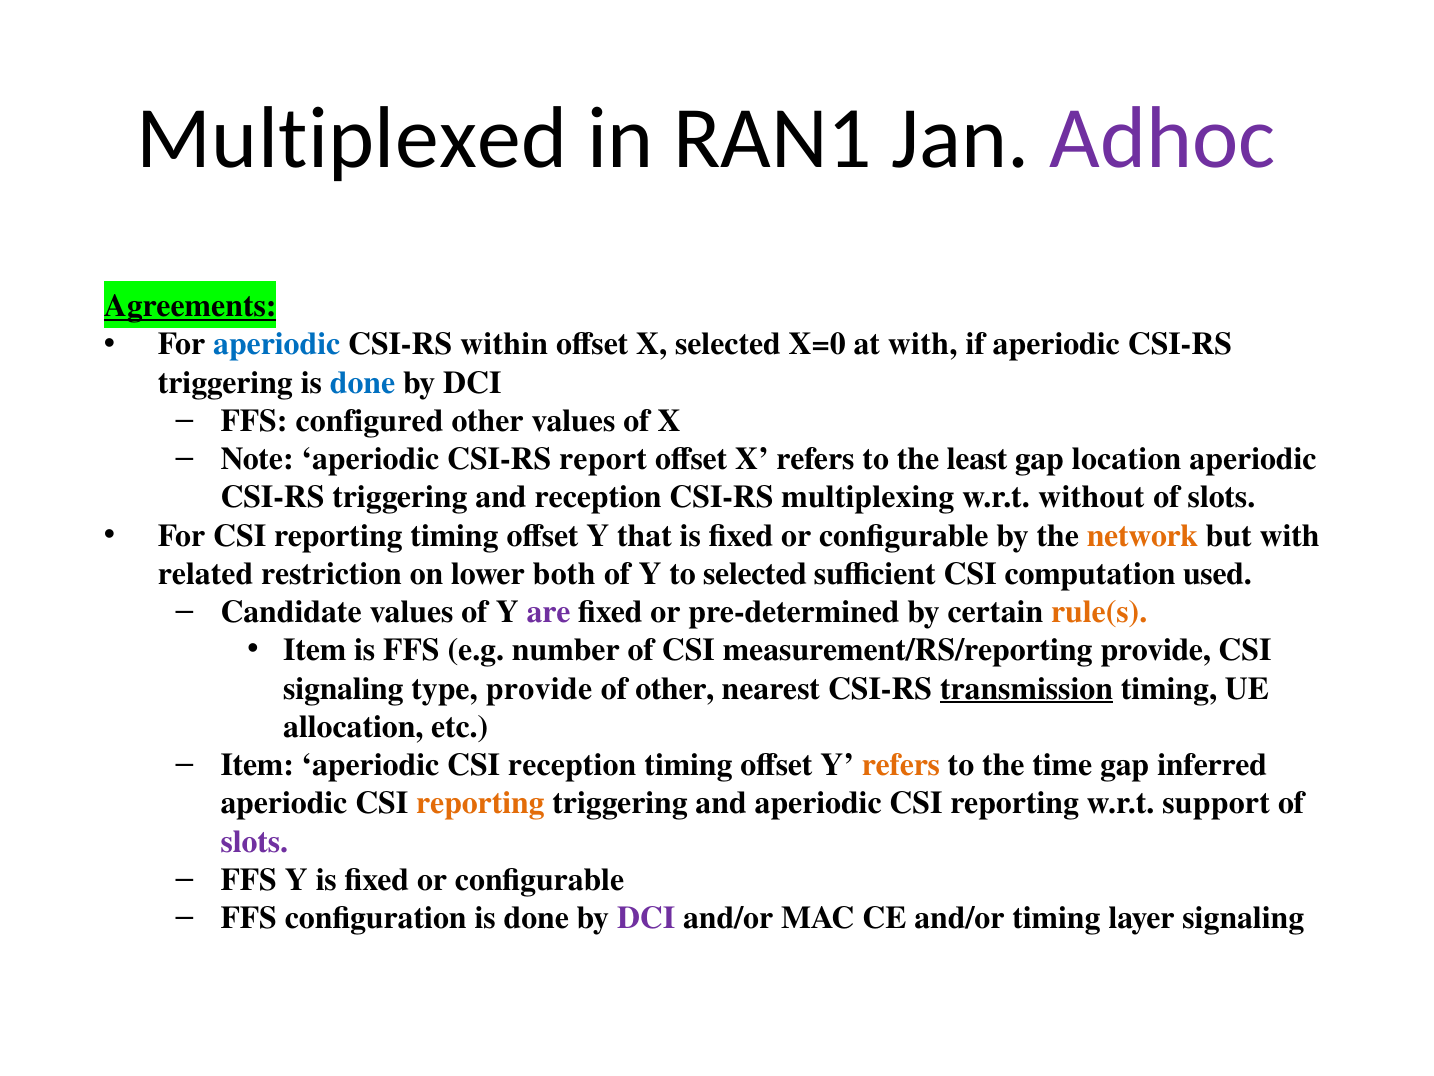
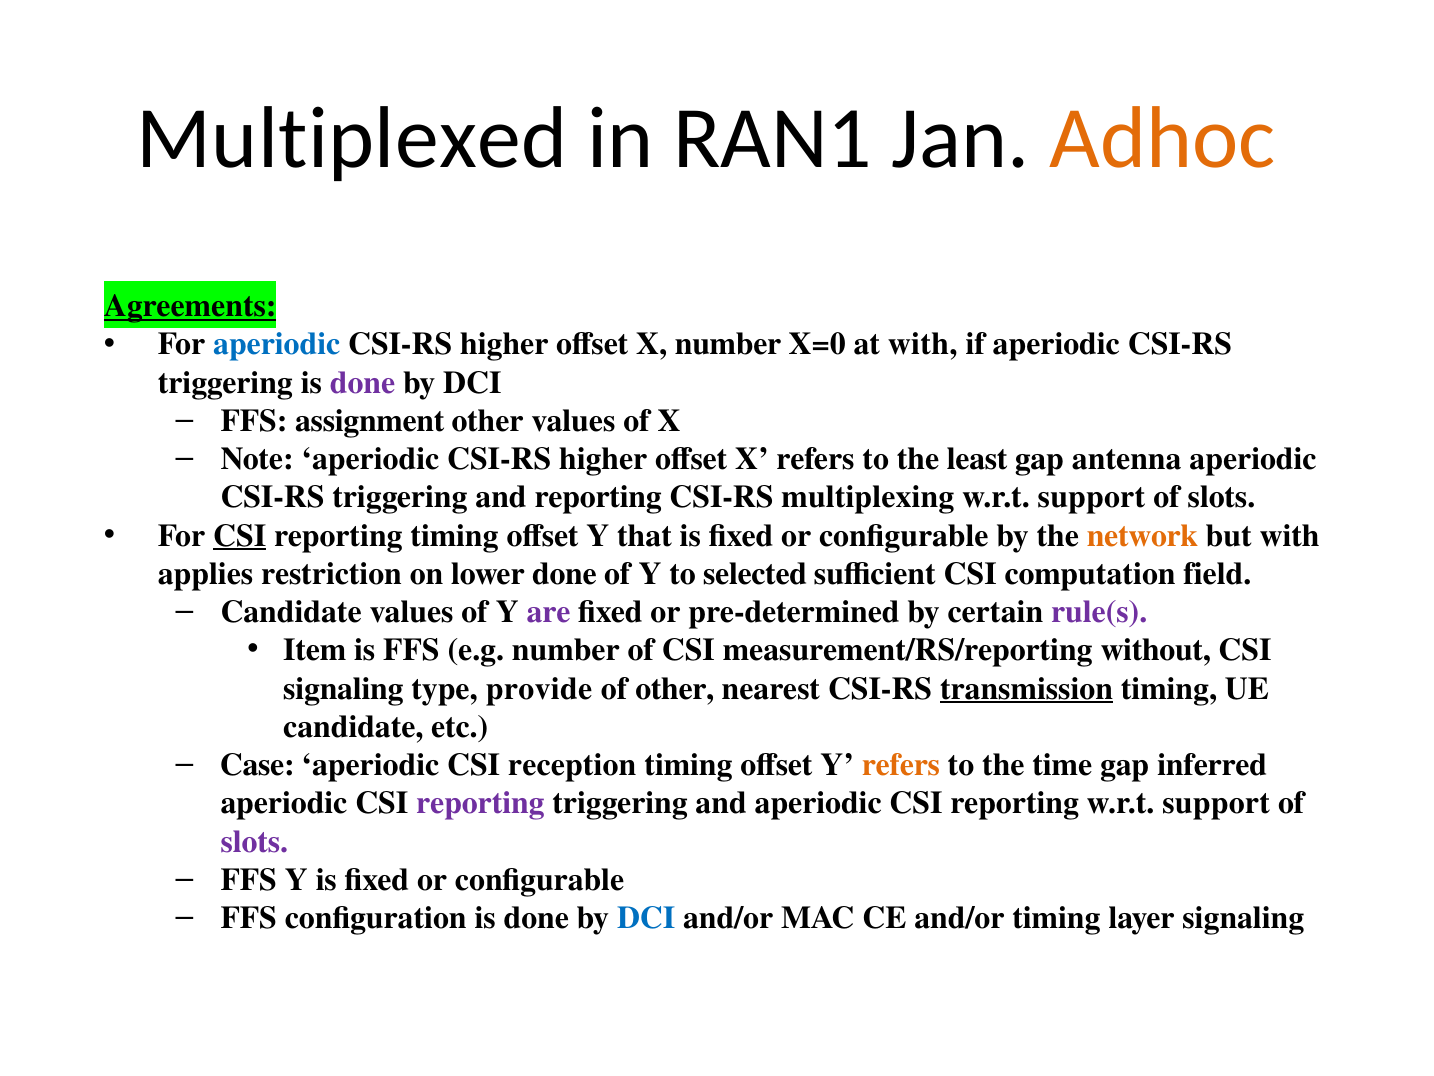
Adhoc colour: purple -> orange (1163, 139)
within: within -> higher (504, 344)
X selected: selected -> number (728, 344)
done colour: blue -> purple (363, 382)
configured: configured -> assignment (370, 421)
Note aperiodic CSI-RS report: report -> higher (603, 459)
location: location -> antenna (1127, 459)
and reception: reception -> reporting (598, 497)
without: without -> support (1091, 497)
CSI underline: none -> present (240, 535)
related: related -> applies (206, 574)
lower both: both -> done (564, 574)
used: used -> field (1217, 574)
rule(s colour: orange -> purple (1099, 612)
measurement/RS/reporting provide: provide -> without (1156, 650)
allocation: allocation -> candidate (353, 726)
Item: Item -> Case (257, 765)
reporting colour: orange -> purple (480, 803)
DCI colour: purple -> blue (646, 918)
